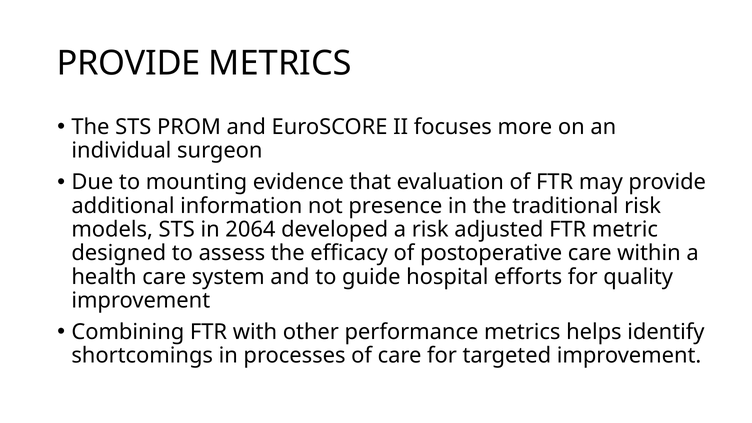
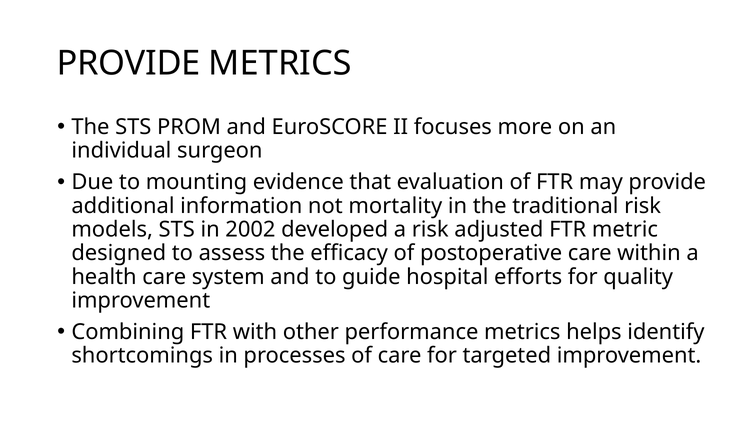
presence: presence -> mortality (395, 206)
2064: 2064 -> 2002 (250, 230)
